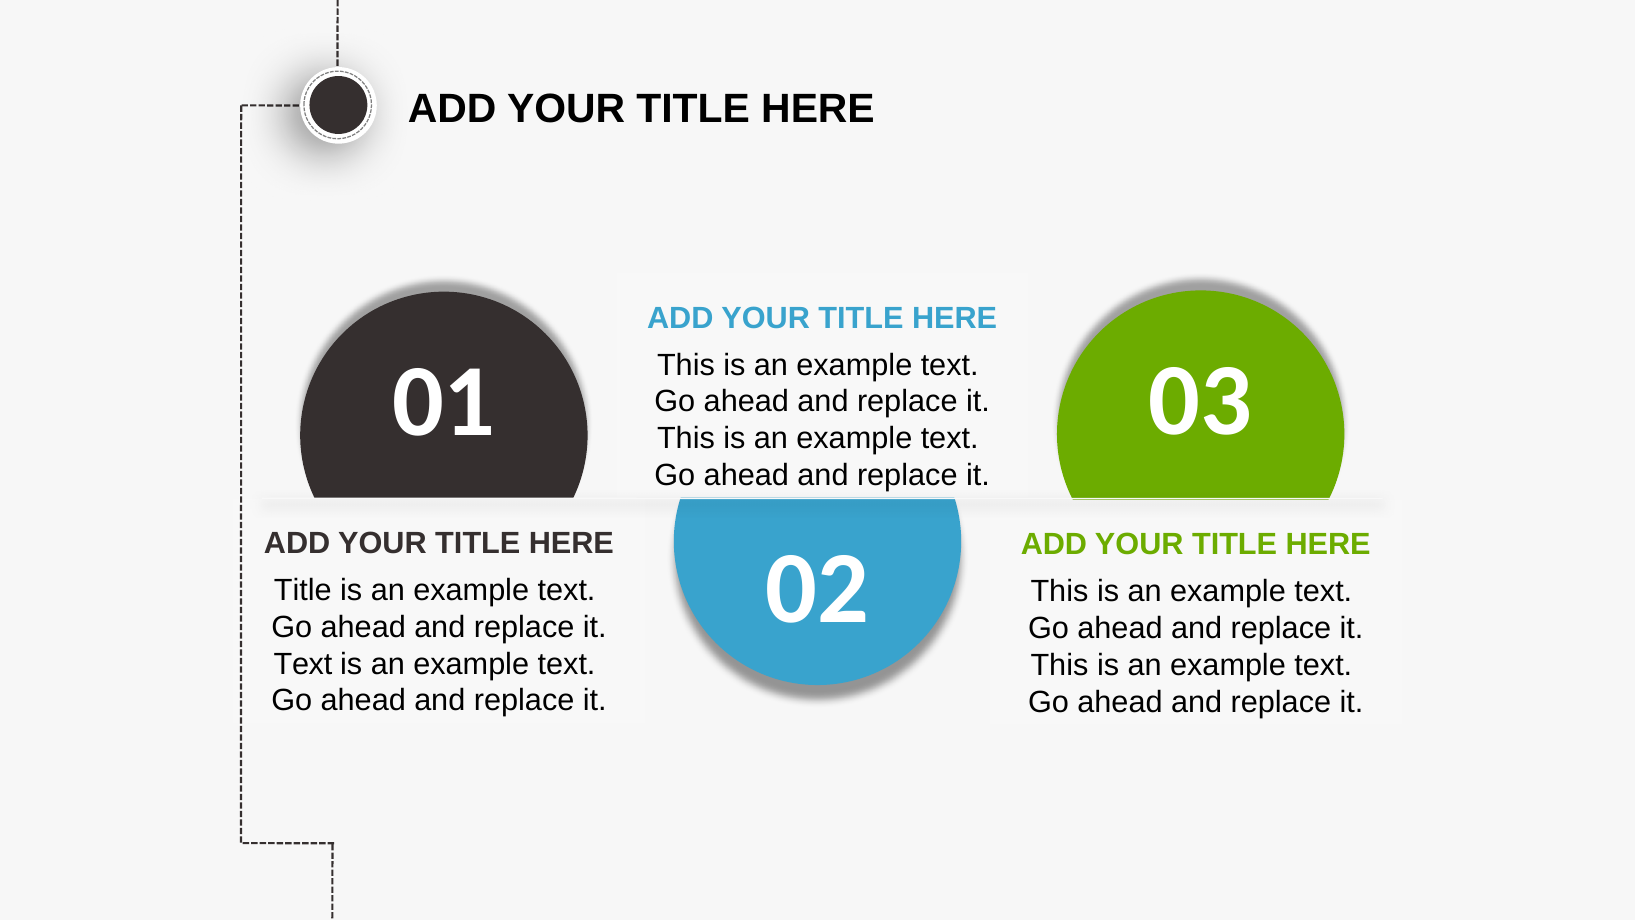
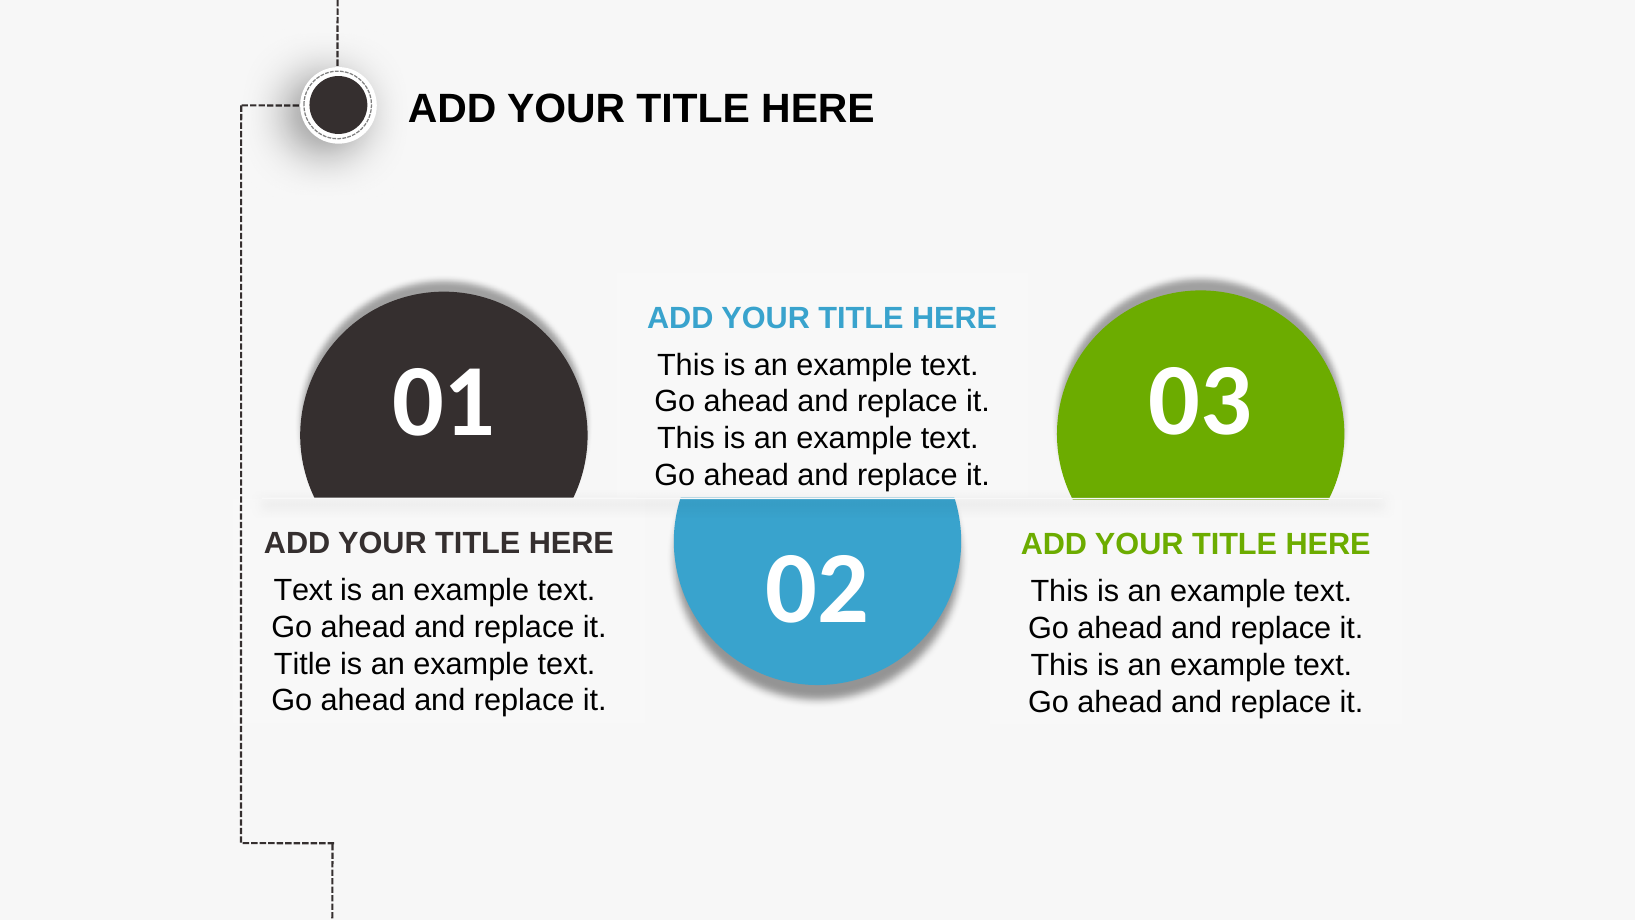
Title: Title -> Text (303, 590)
Text: Text -> Title (303, 664)
